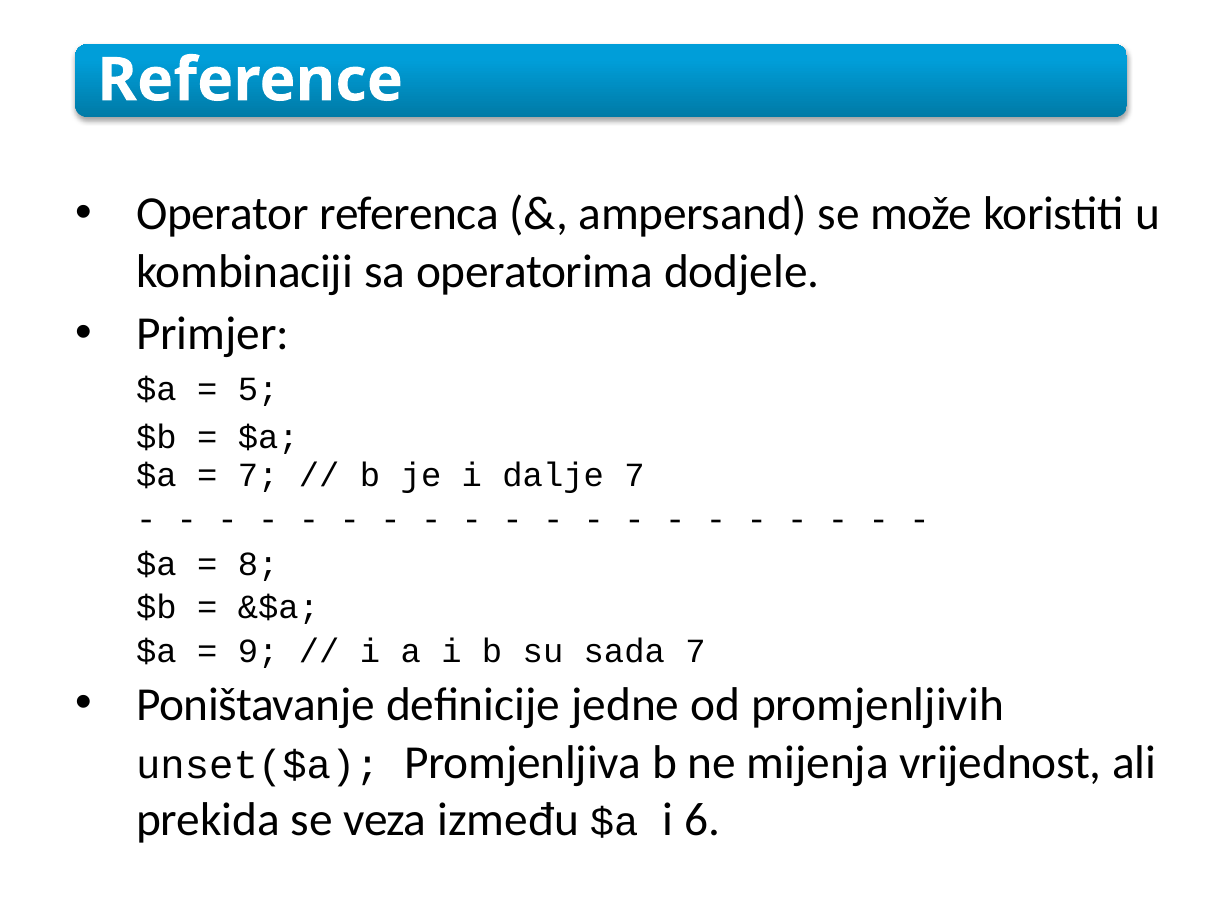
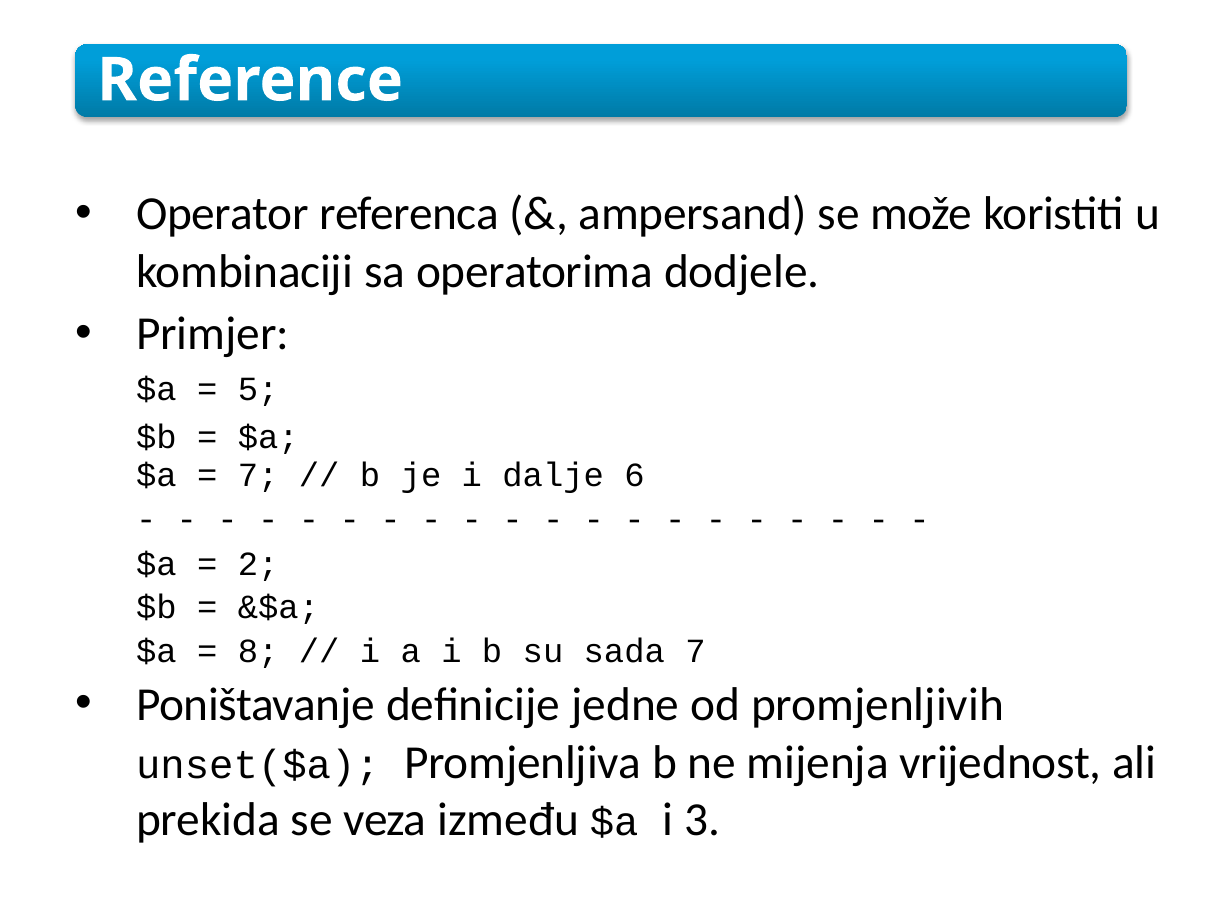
dalje 7: 7 -> 6 (635, 476)
8: 8 -> 2 (258, 564)
9: 9 -> 8 (258, 652)
6: 6 -> 3 (702, 821)
